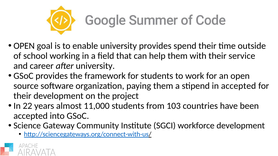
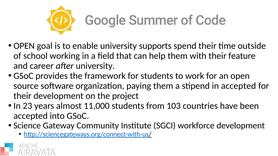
university provides: provides -> supports (155, 46)
service: service -> feature (242, 56)
22: 22 -> 23 (27, 106)
